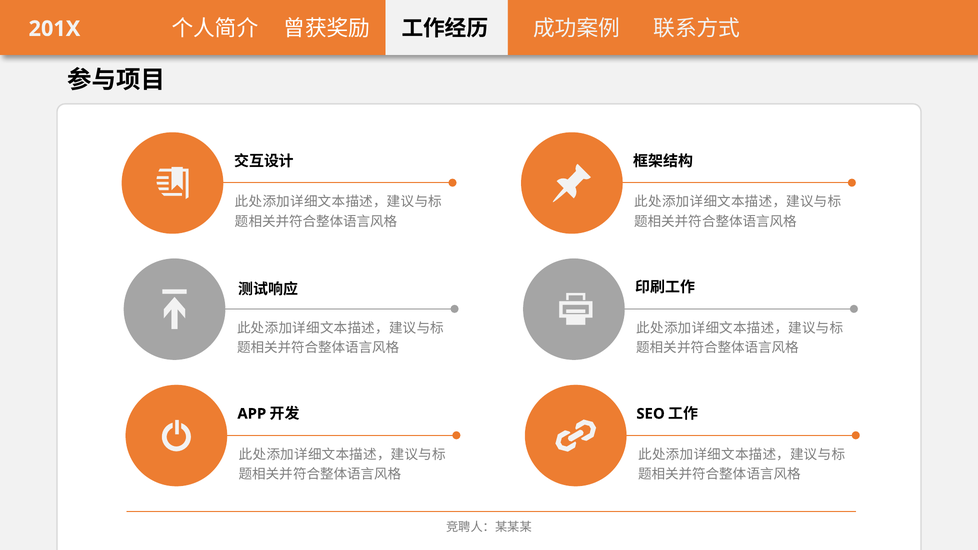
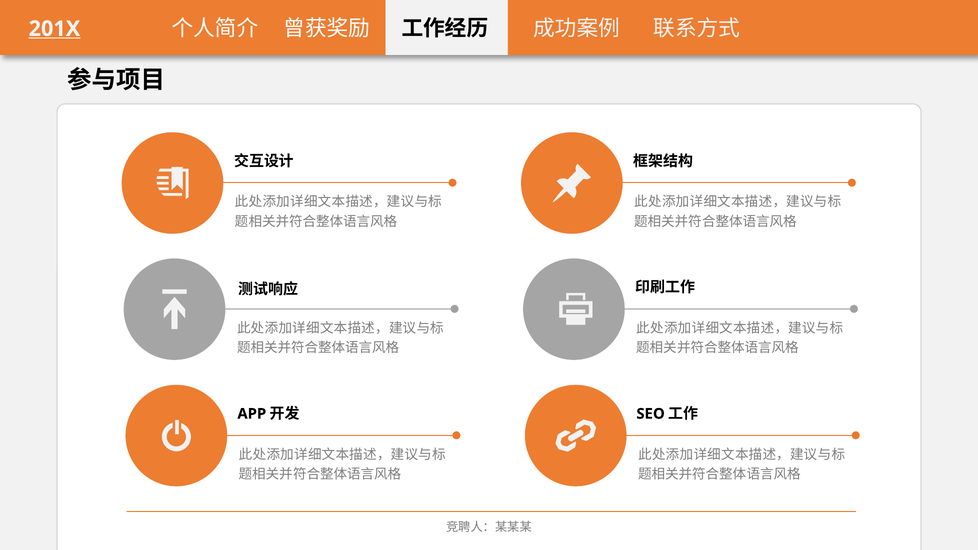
201X underline: none -> present (54, 29)
